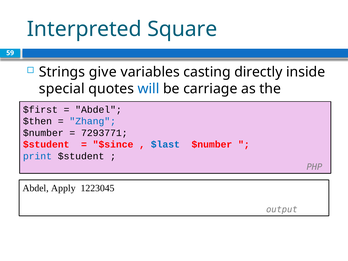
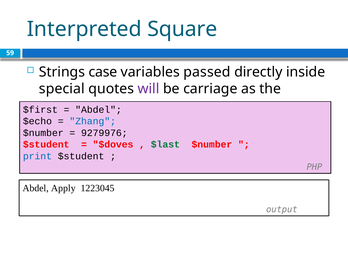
give: give -> case (103, 72)
casting: casting -> passed (207, 72)
will colour: blue -> purple (149, 89)
$then: $then -> $echo (37, 121)
7293771: 7293771 -> 9279976 (104, 133)
$since: $since -> $doves (113, 145)
$last colour: blue -> green (165, 145)
